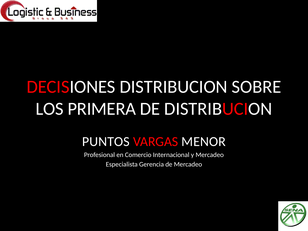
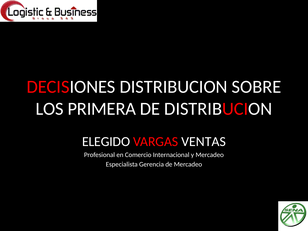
PUNTOS: PUNTOS -> ELEGIDO (106, 142)
MENOR: MENOR -> VENTAS (204, 142)
